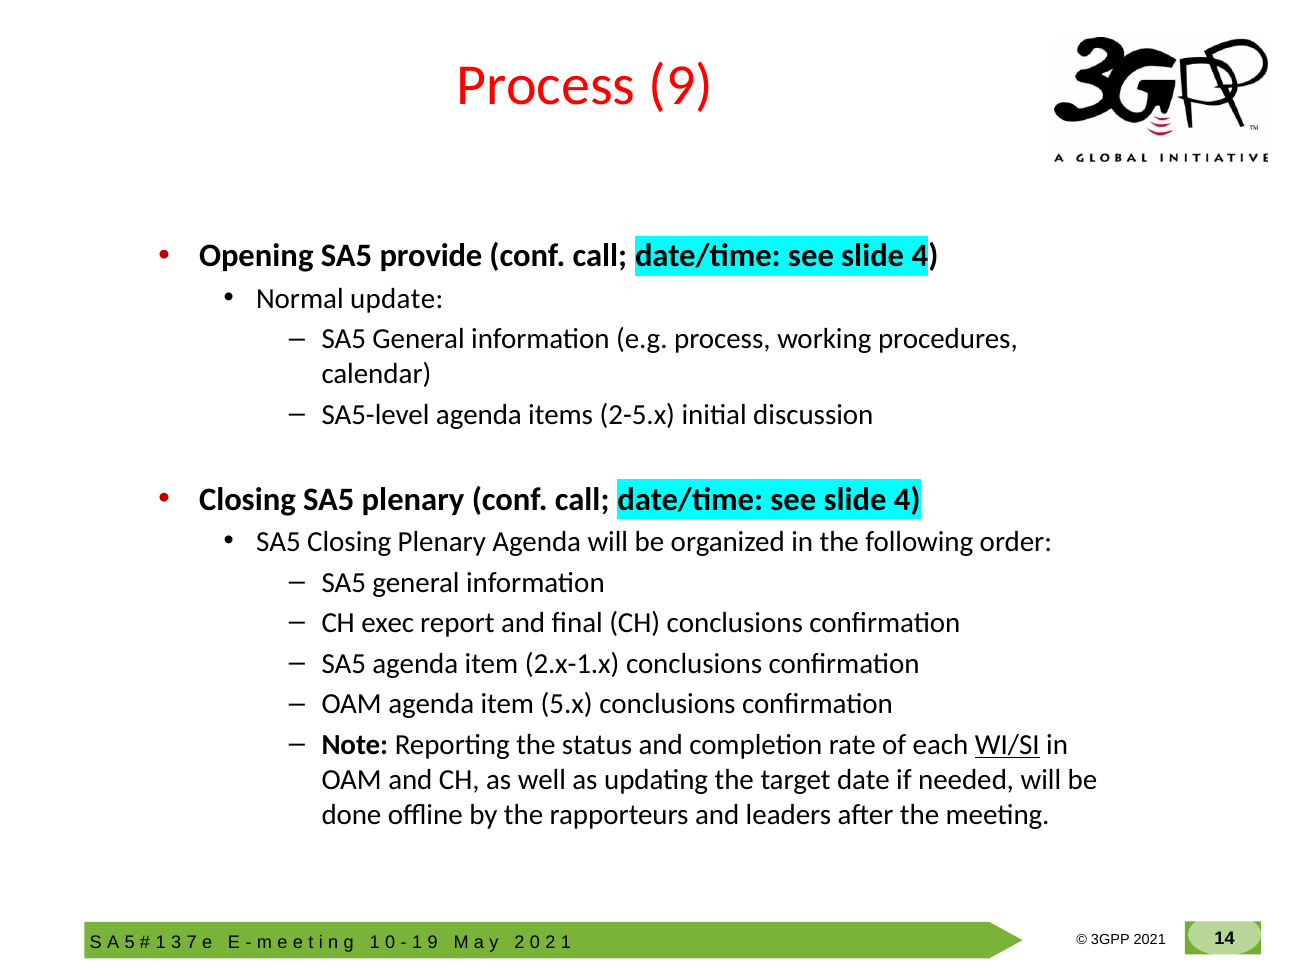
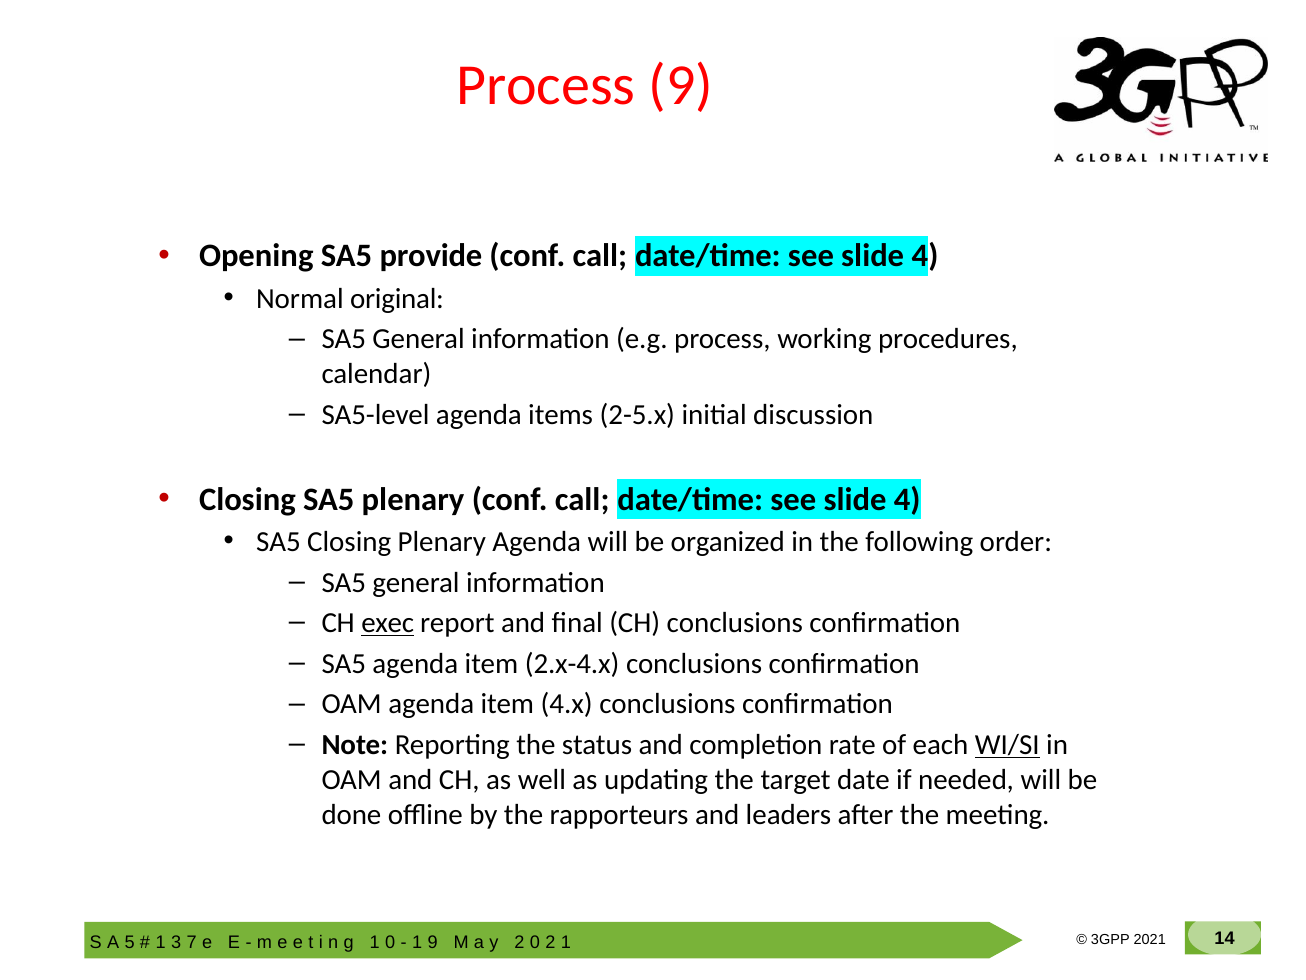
update: update -> original (397, 299)
exec underline: none -> present (388, 623)
2.x-1.x: 2.x-1.x -> 2.x-4.x (572, 663)
5.x: 5.x -> 4.x (567, 704)
